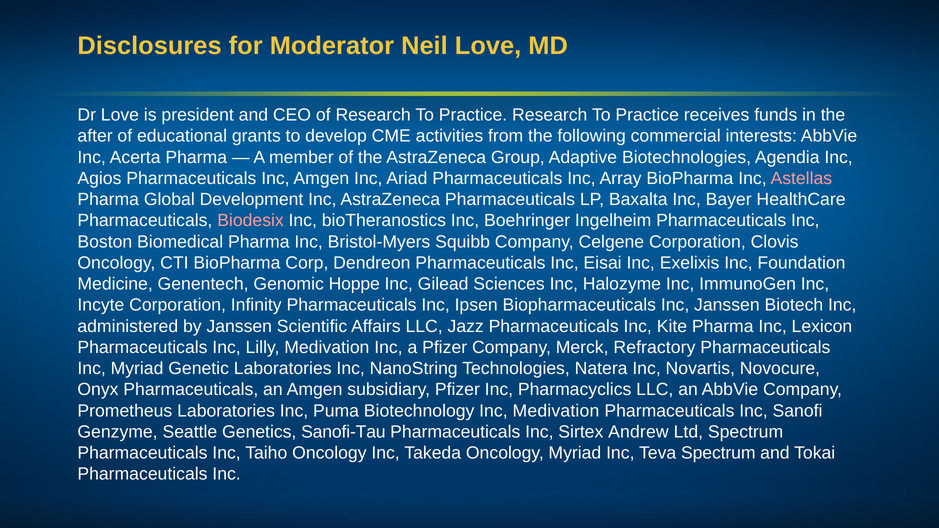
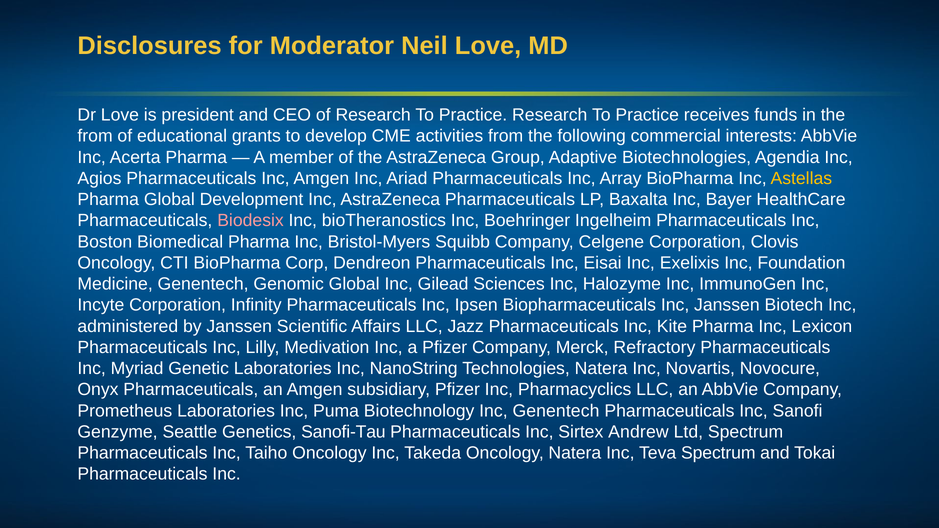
after: after -> from (95, 136)
Astellas colour: pink -> yellow (801, 178)
Genomic Hoppe: Hoppe -> Global (354, 284)
Inc Medivation: Medivation -> Genentech (556, 411)
Oncology Myriad: Myriad -> Natera (575, 453)
